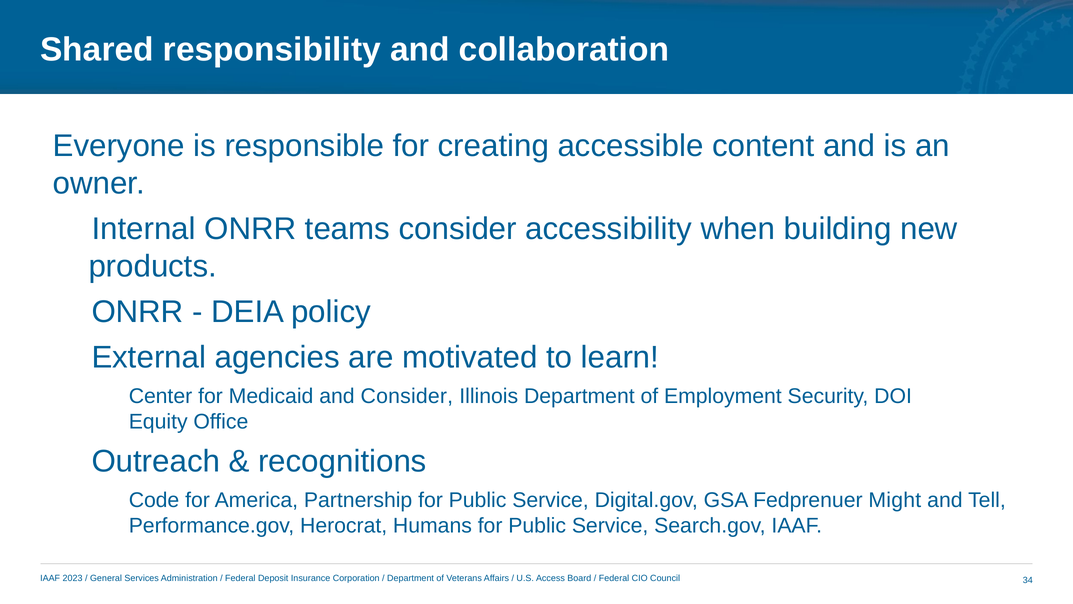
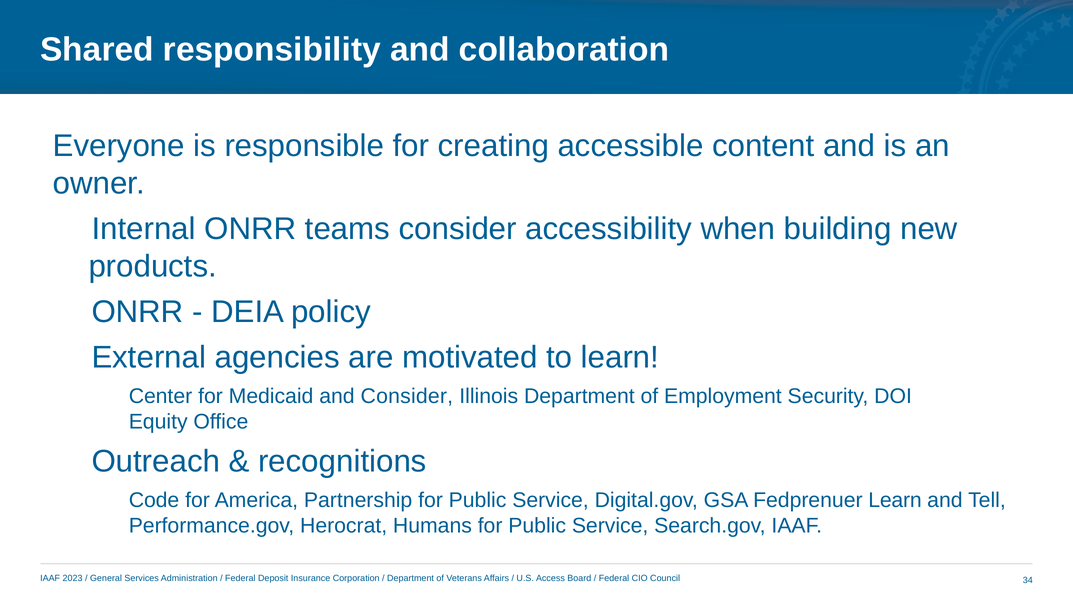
Fedprenuer Might: Might -> Learn (895, 500)
